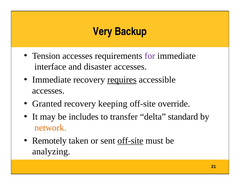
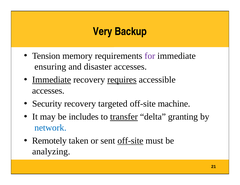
Tension accesses: accesses -> memory (77, 56)
interface: interface -> ensuring (50, 67)
Immediate underline: none -> present (52, 80)
Granted: Granted -> Security (47, 104)
keeping: keeping -> targeted (113, 104)
override: override -> machine (174, 104)
transfer underline: none -> present (124, 117)
standard: standard -> granting (183, 117)
network colour: orange -> blue (50, 128)
